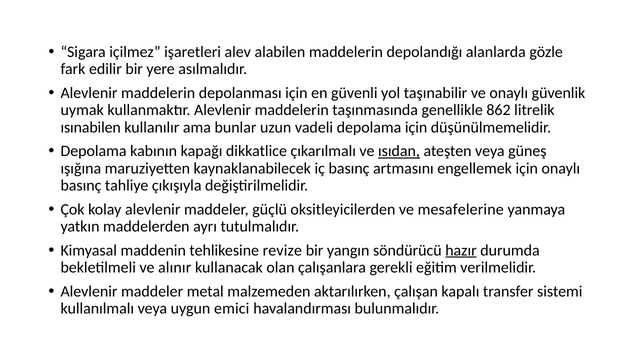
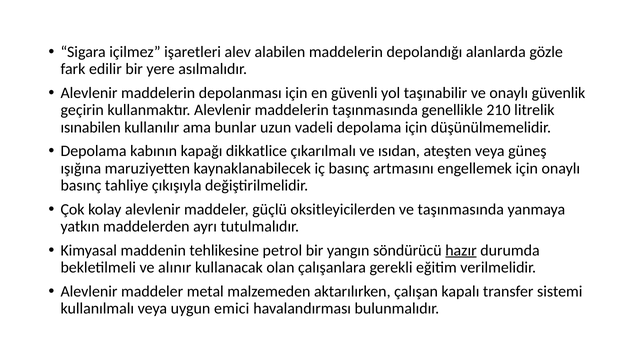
uymak: uymak -> geçirin (82, 110)
862: 862 -> 210 (498, 110)
ısıdan underline: present -> none (399, 151)
ve mesafelerine: mesafelerine -> taşınmasında (461, 209)
revize: revize -> petrol (282, 250)
